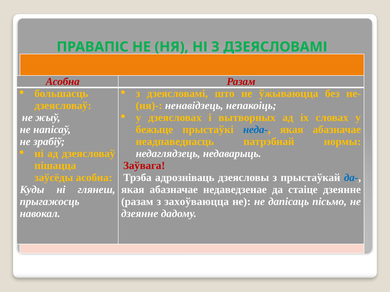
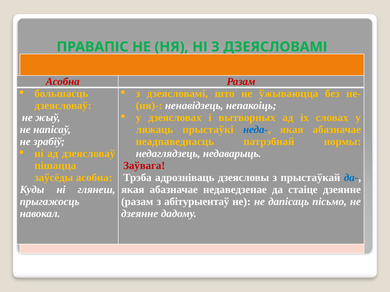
бежыце: бежыце -> ляжаць (154, 130)
захоўваюцца: захоўваюцца -> абітурыентаў (197, 202)
